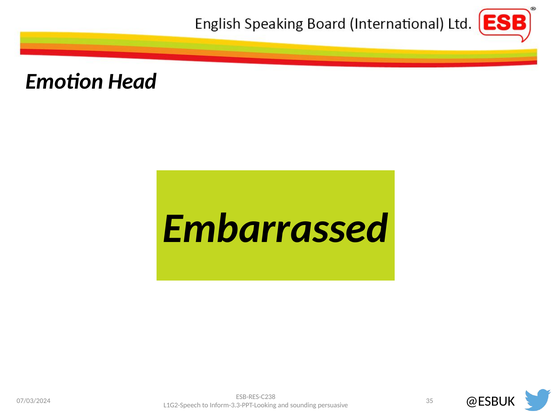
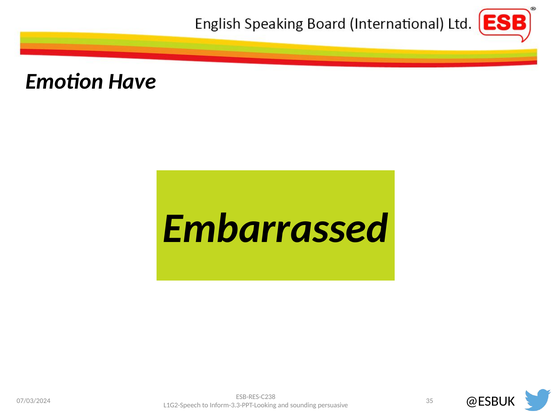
Head: Head -> Have (132, 81)
